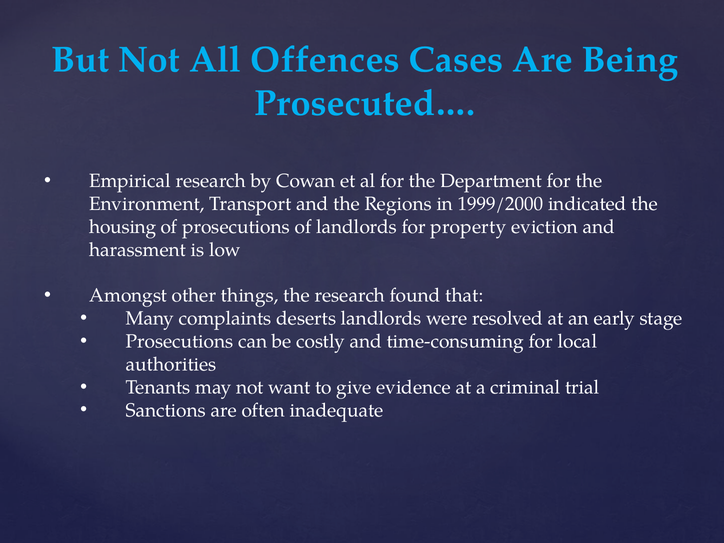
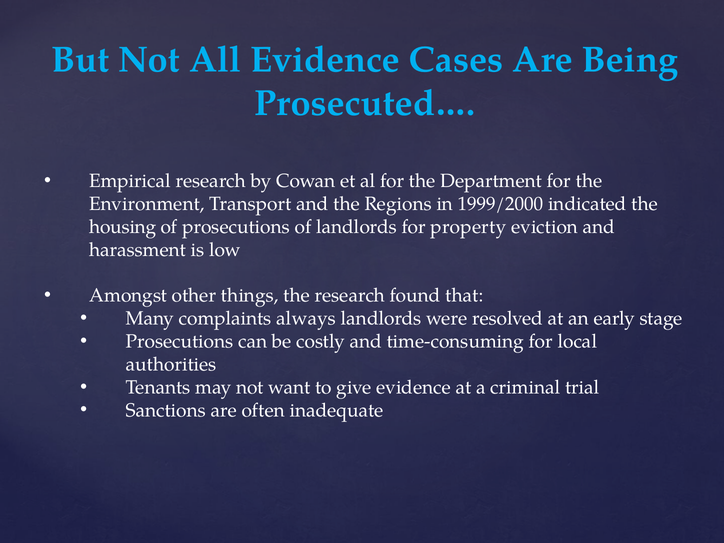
All Offences: Offences -> Evidence (325, 60)
deserts: deserts -> always (306, 319)
